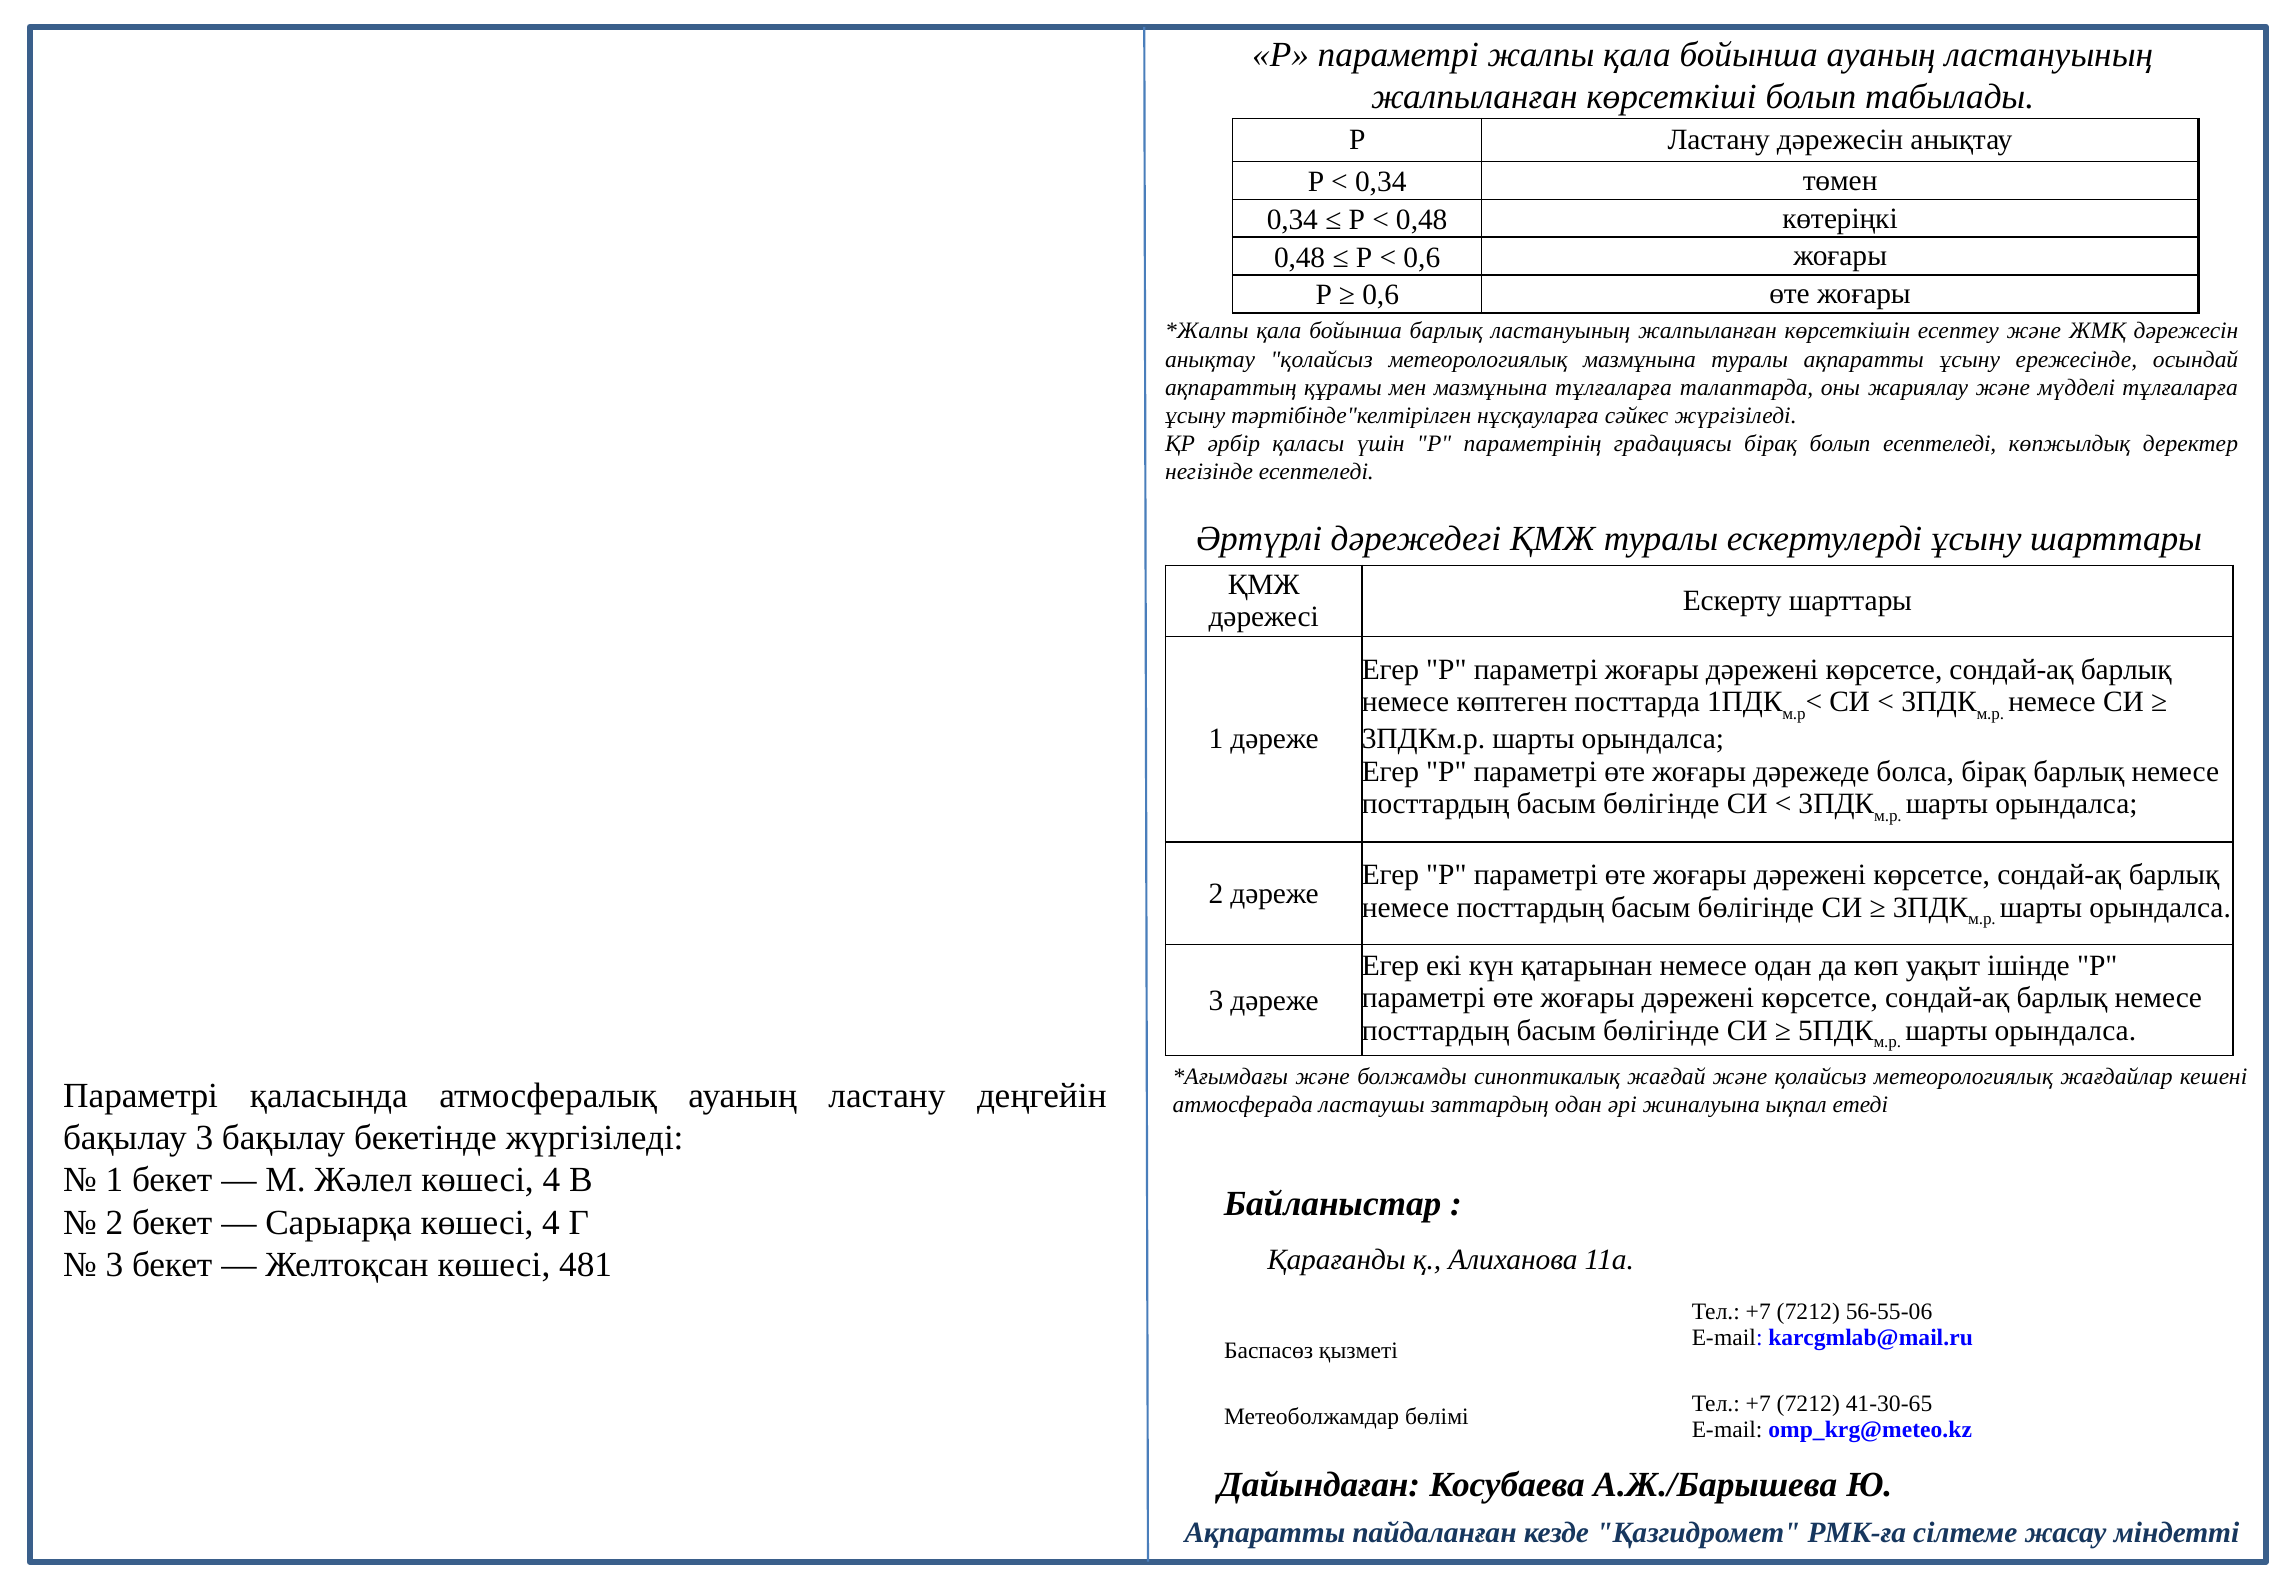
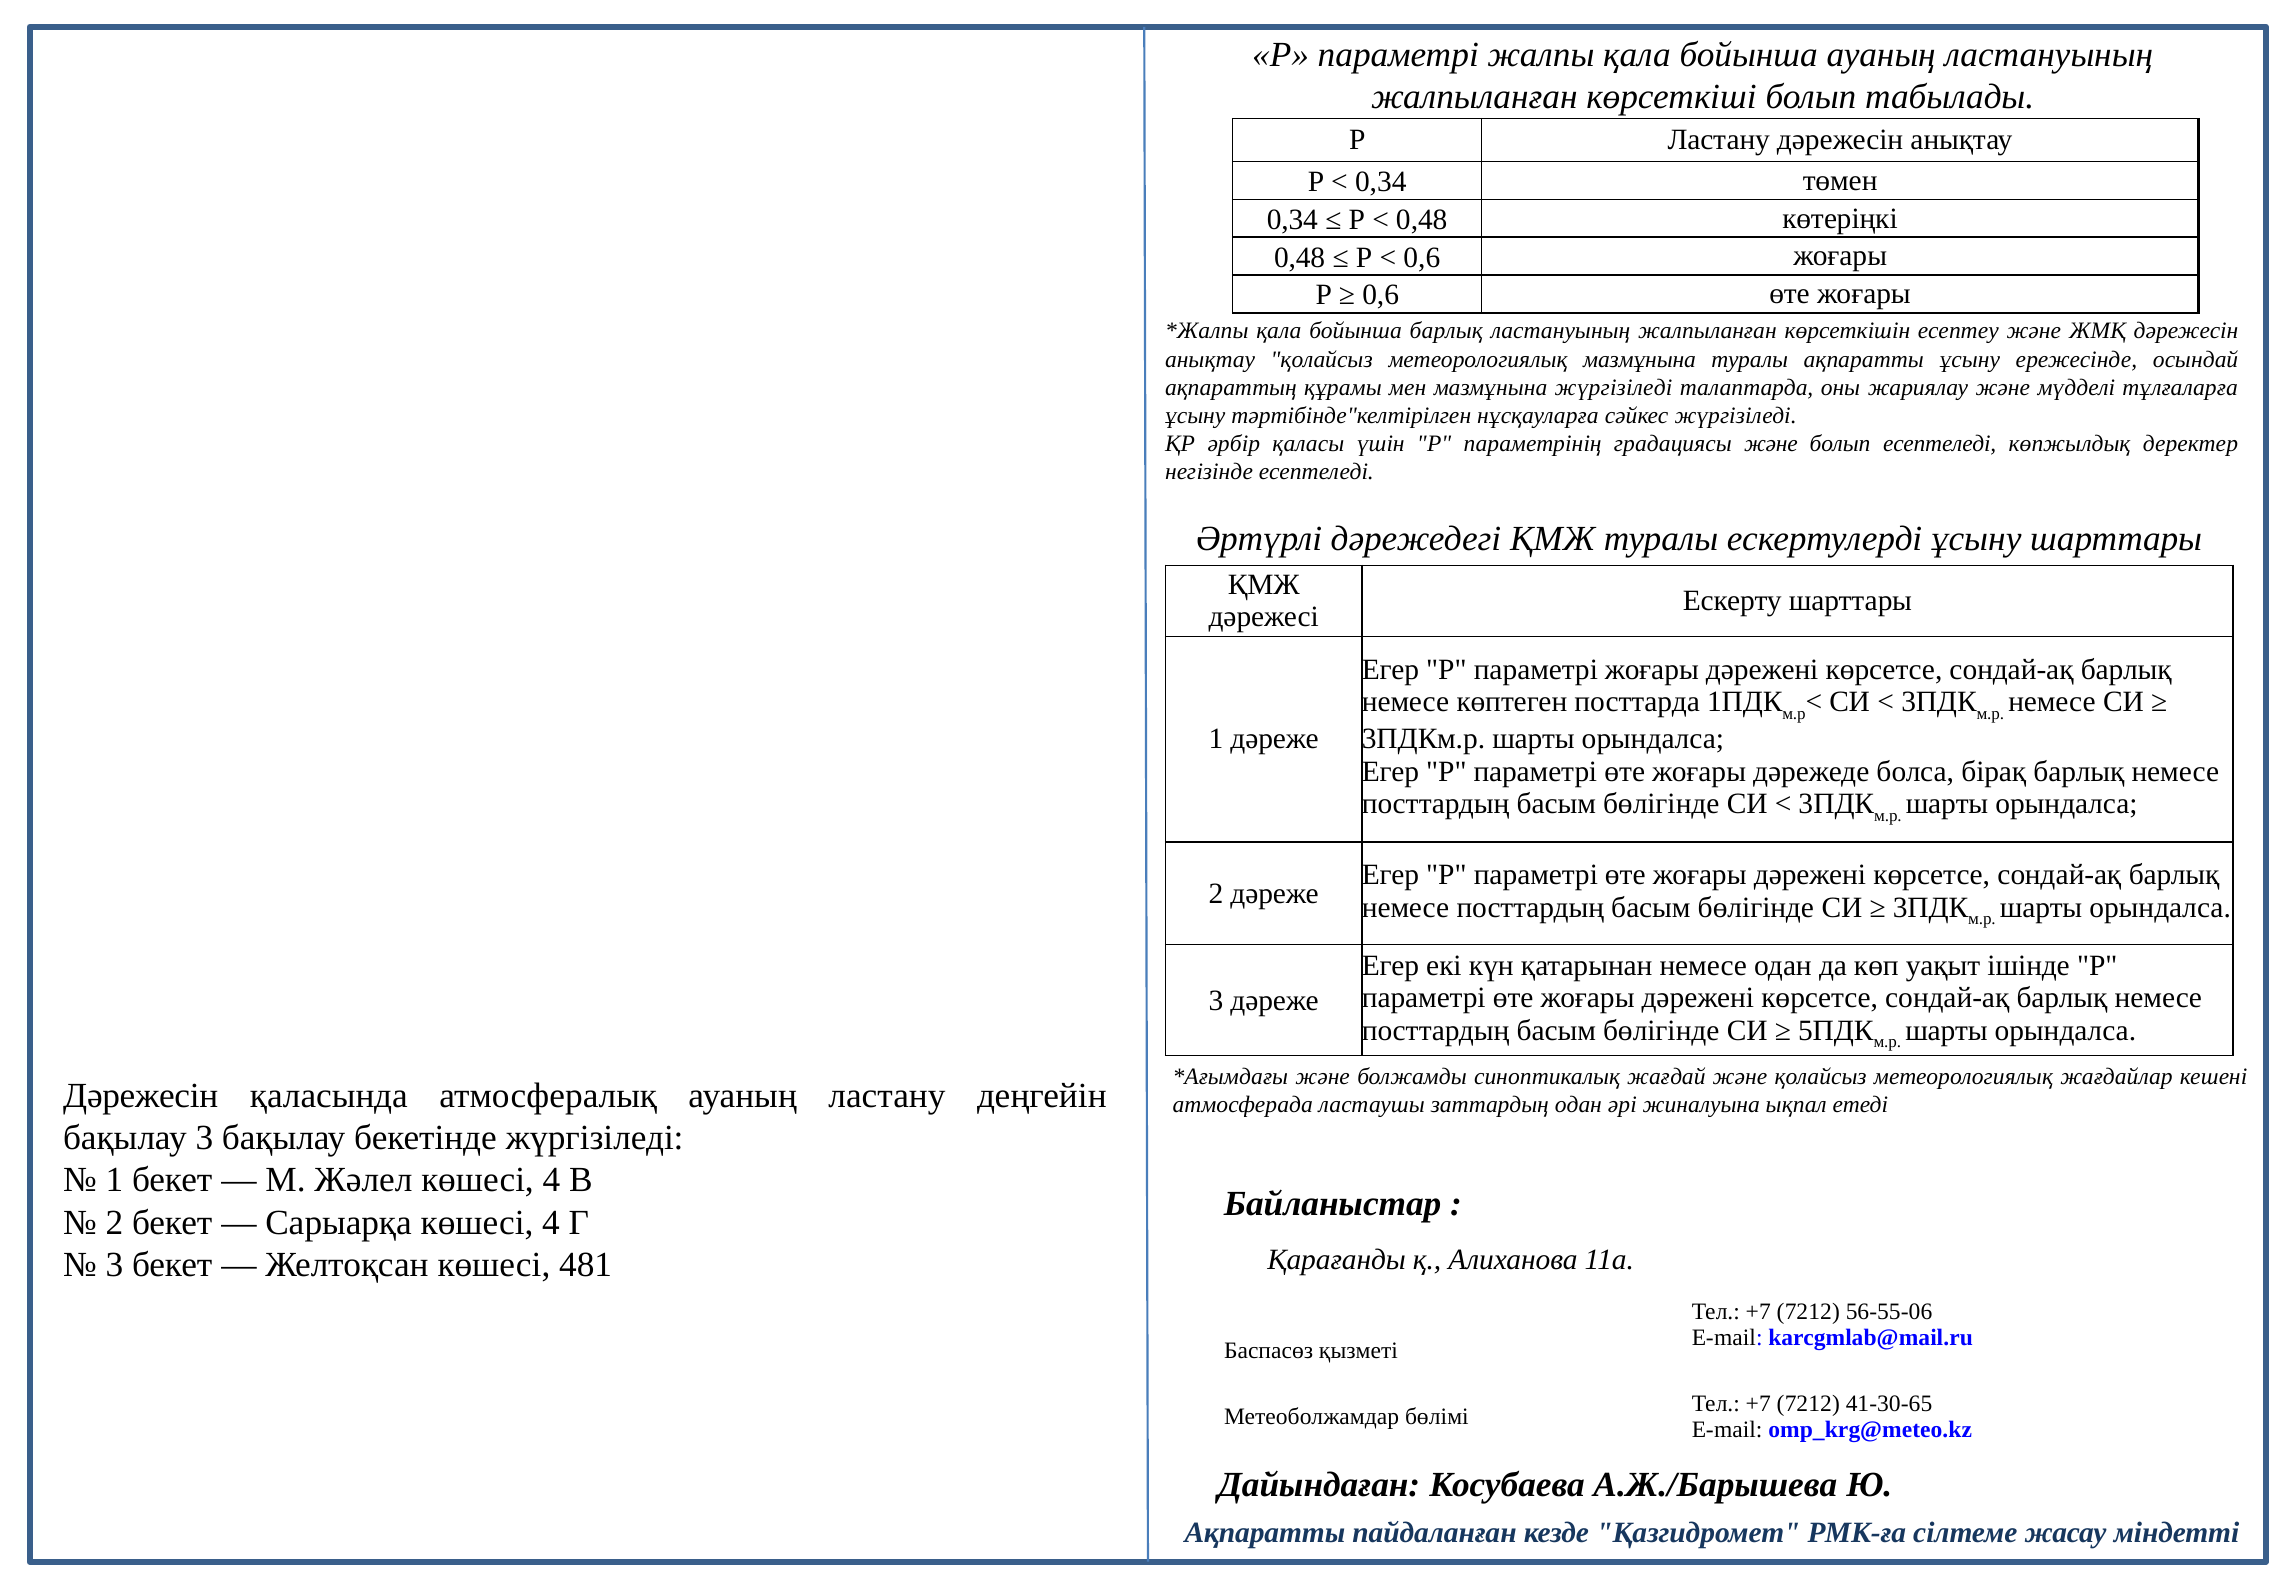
мазмұнына тұлғаларға: тұлғаларға -> жүргізіледі (1614, 388)
градациясы бірақ: бірақ -> және (1771, 444)
Параметрі: Параметрі -> Дәрежесін (141, 1096)
